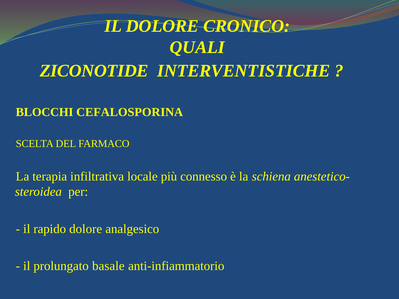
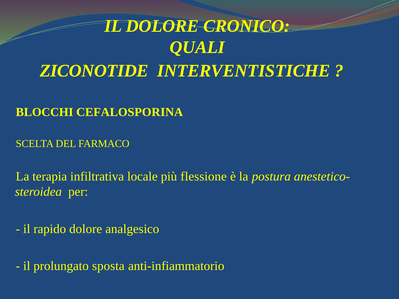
connesso: connesso -> flessione (204, 176)
schiena: schiena -> postura (271, 176)
basale: basale -> sposta (108, 266)
